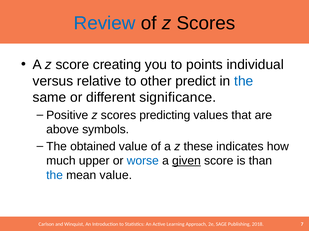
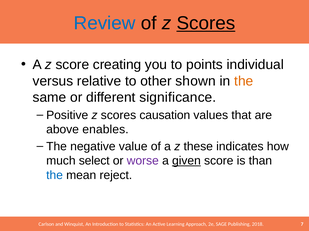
Scores underline: none -> present (206, 23)
predict: predict -> shown (196, 81)
the colour: blue -> orange (244, 81)
predicting: predicting -> causation (165, 116)
symbols: symbols -> enables (105, 130)
obtained: obtained -> negative (93, 147)
upper: upper -> select (94, 161)
worse colour: blue -> purple (143, 161)
mean value: value -> reject (116, 176)
